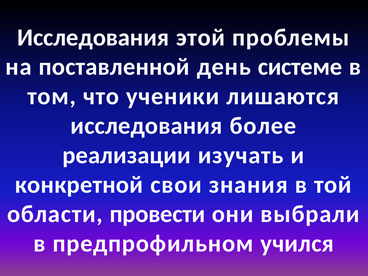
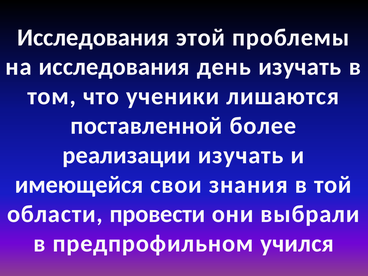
на поставленной: поставленной -> исследования (114, 67)
день системе: системе -> изучать (300, 67)
исследования: исследования -> поставленной (146, 126)
конкретной: конкретной -> имеющейся (79, 185)
